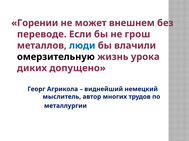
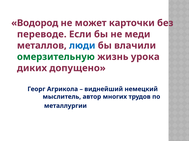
Горении: Горении -> Водород (35, 23)
внешнем: внешнем -> карточки (132, 23)
грош: грош -> меди (137, 34)
омерзительную colour: black -> green (56, 57)
